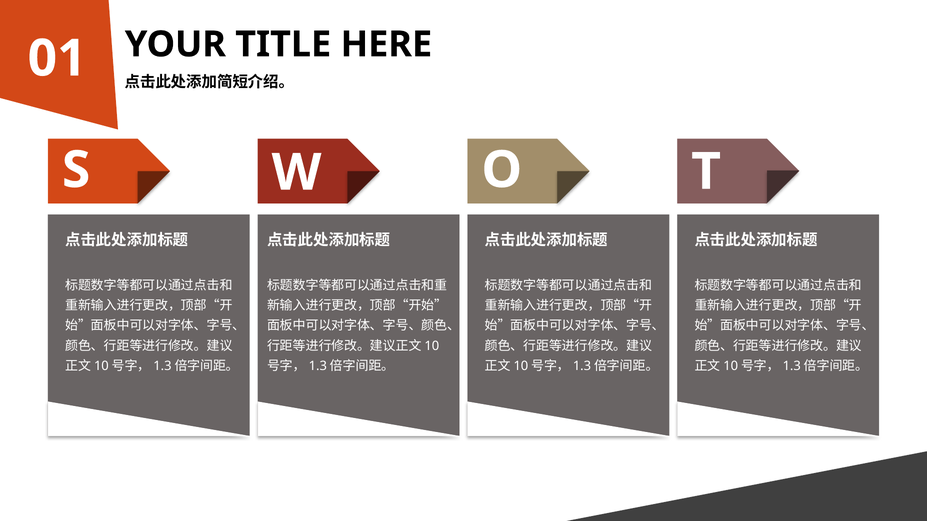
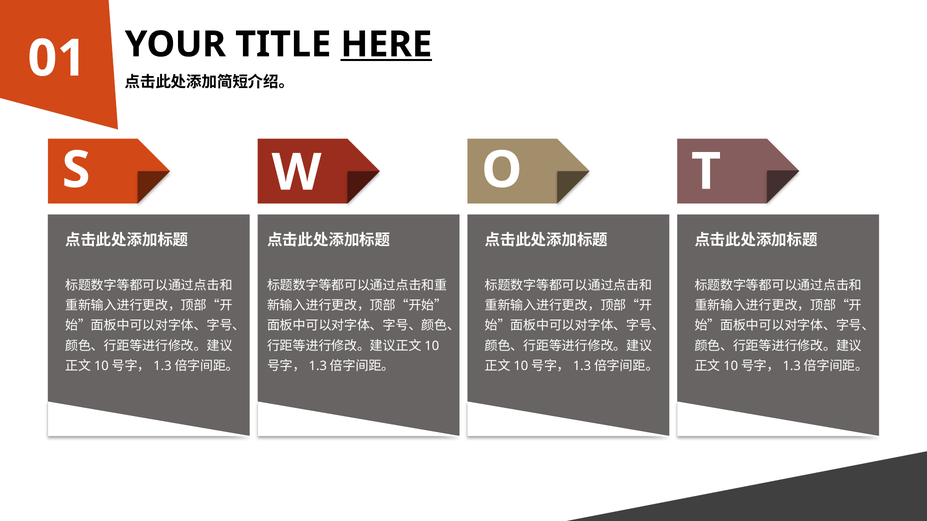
HERE underline: none -> present (386, 44)
